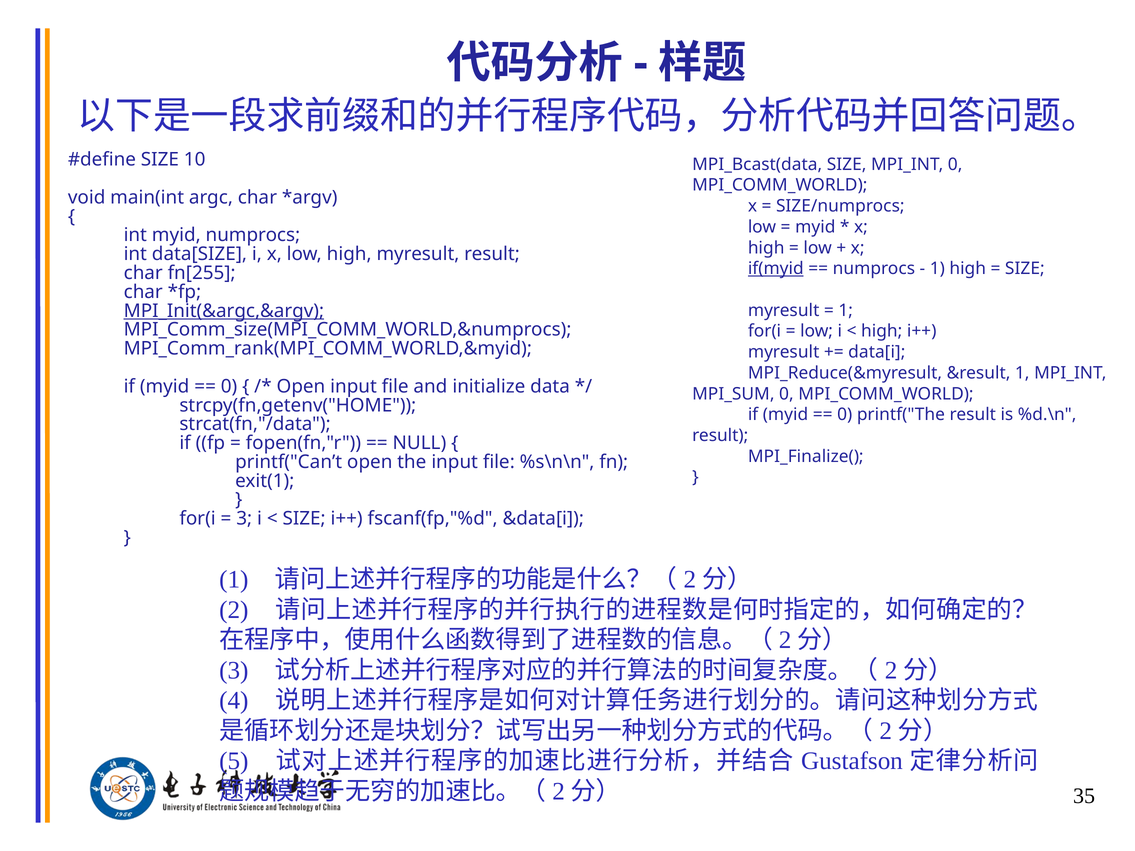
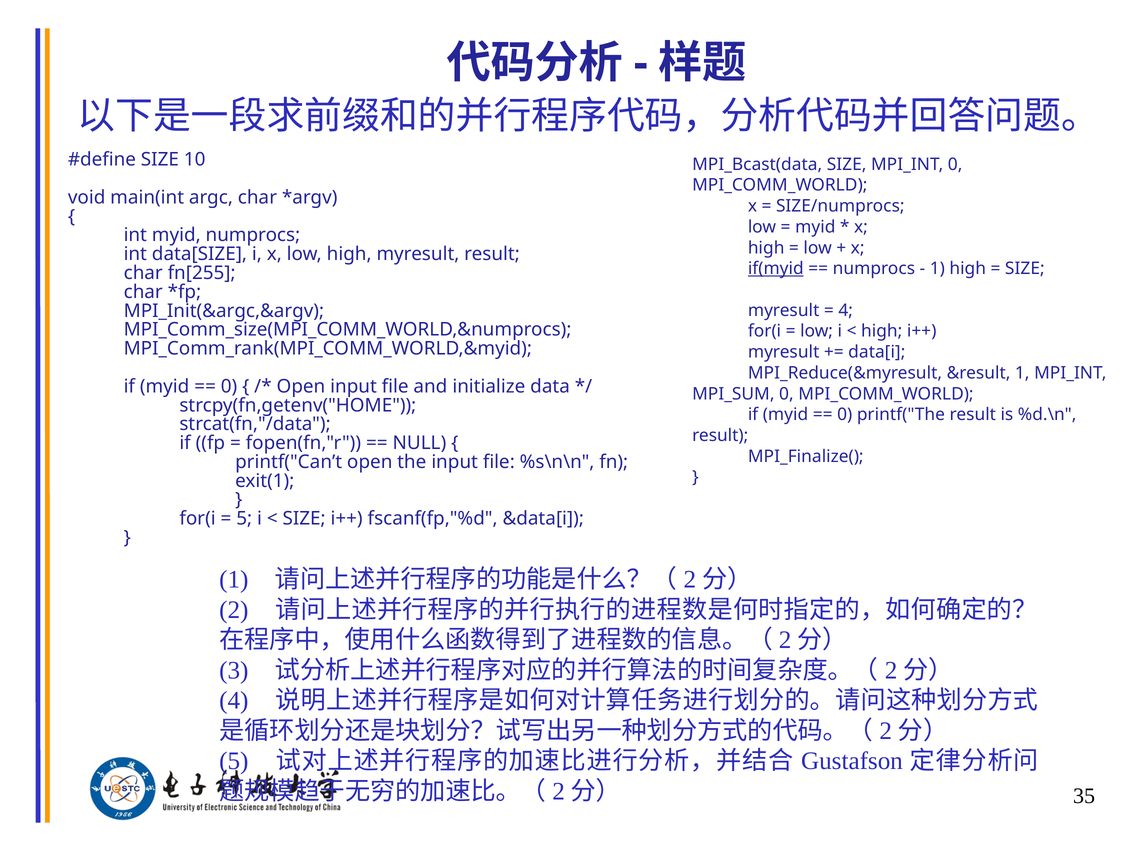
MPI_Init(&argc,&argv underline: present -> none (224, 311)
1: 1 -> 4 (846, 310)
3: 3 -> 5 (244, 519)
